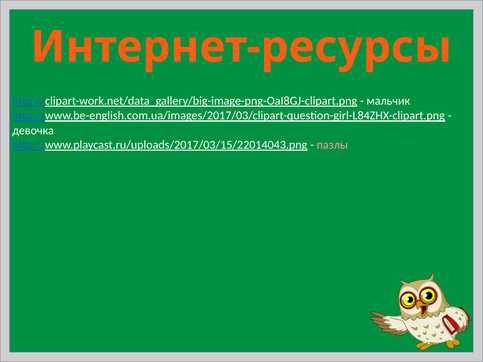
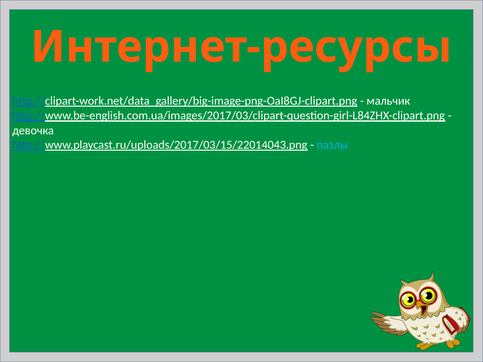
пазлы colour: pink -> light blue (332, 145)
